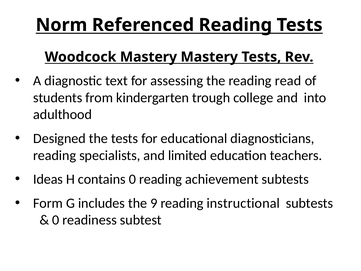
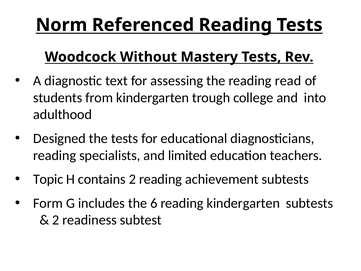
Woodcock Mastery: Mastery -> Without (148, 57)
Ideas: Ideas -> Topic (48, 179)
contains 0: 0 -> 2 (132, 179)
9: 9 -> 6 (154, 203)
reading instructional: instructional -> kindergarten (243, 203)
0: 0 -> 2 (56, 220)
